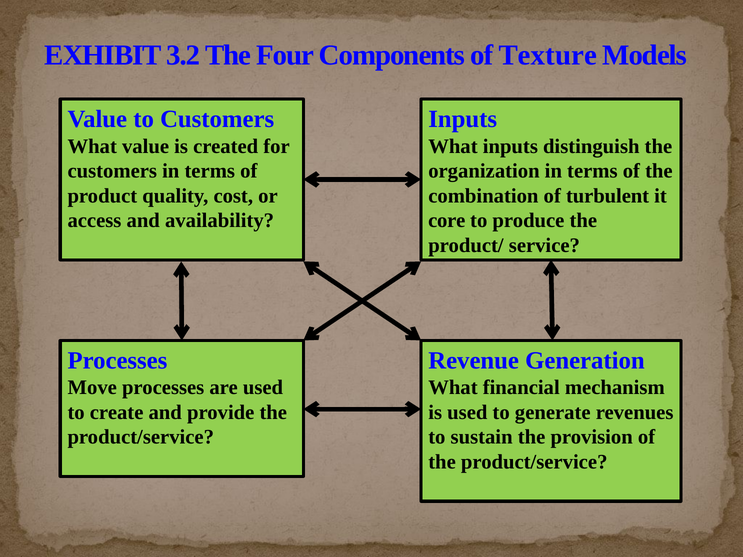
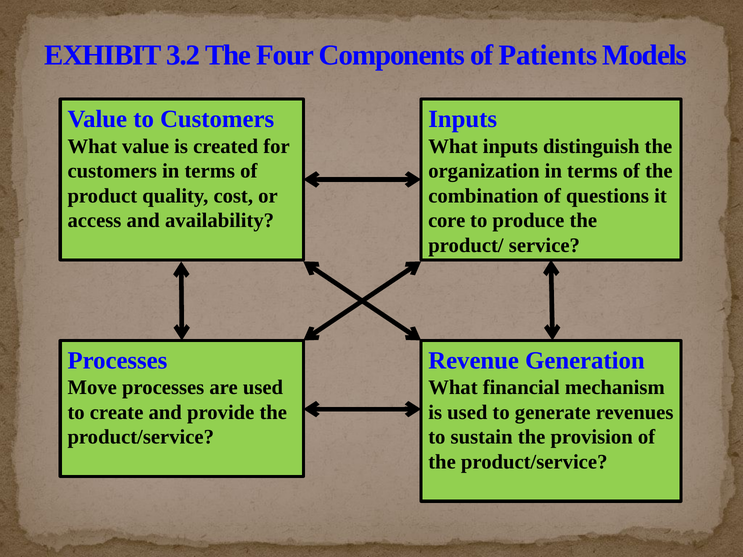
Texture: Texture -> Patients (548, 55)
turbulent: turbulent -> questions (608, 196)
